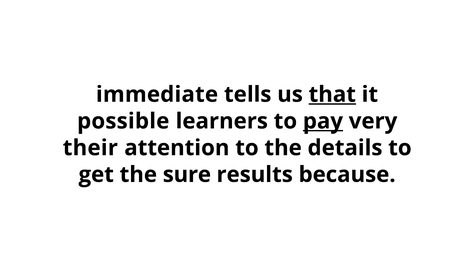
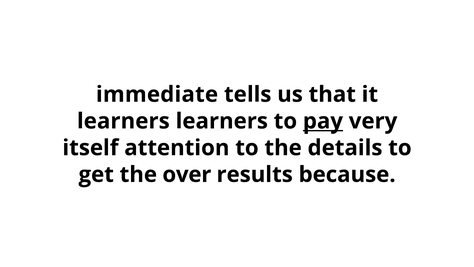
that underline: present -> none (332, 94)
possible: possible -> learners (123, 121)
their: their -> itself (90, 148)
sure: sure -> over (187, 174)
